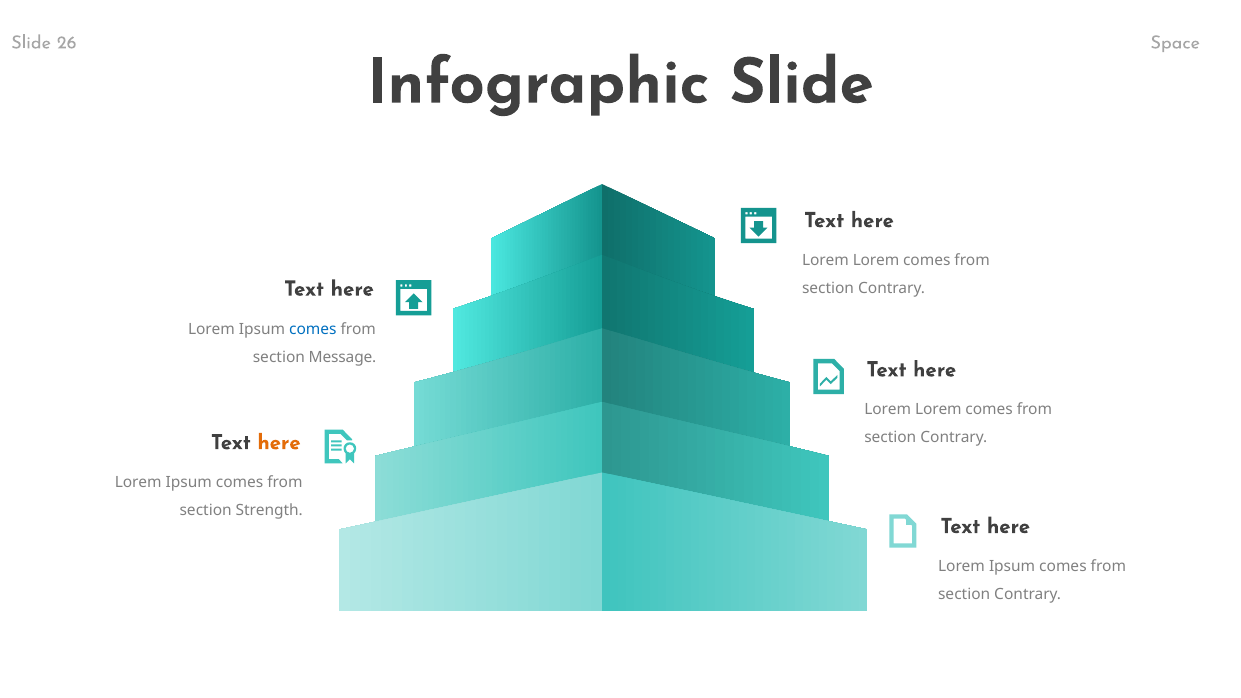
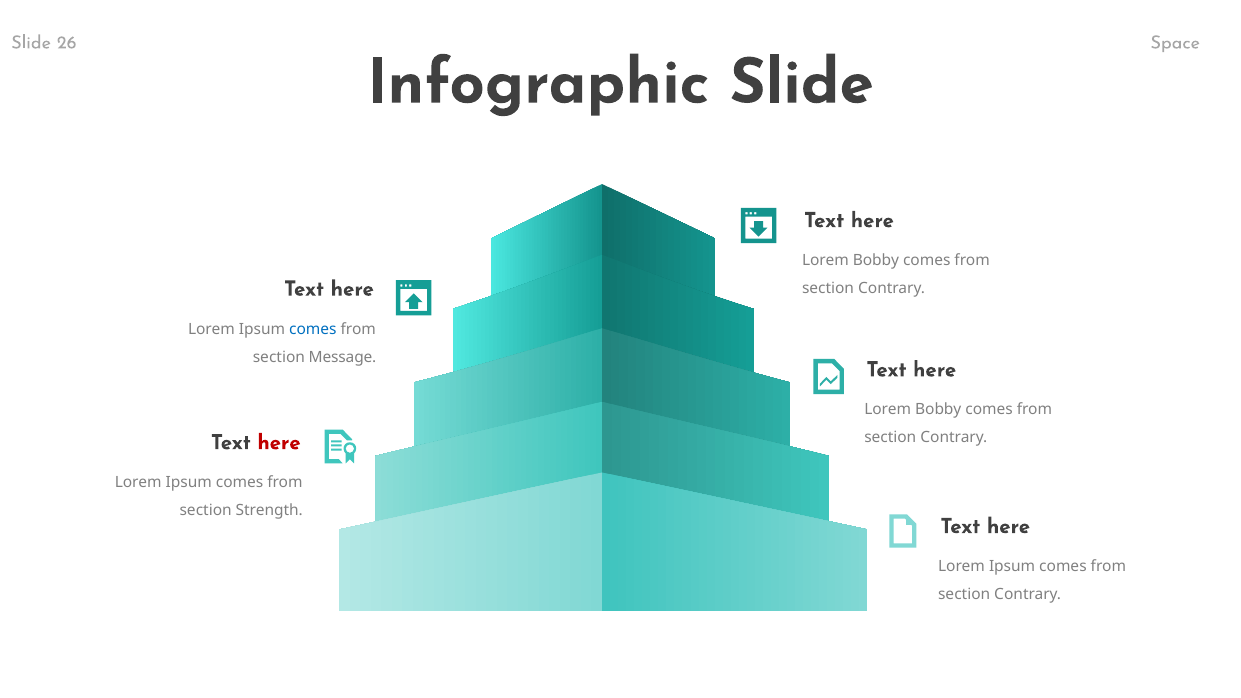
Lorem: Lorem -> Bobby (876, 261)
Lorem: Lorem -> Bobby (938, 410)
here colour: orange -> red (279, 442)
